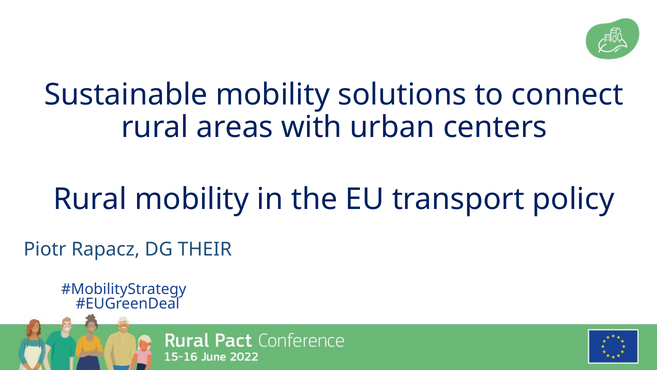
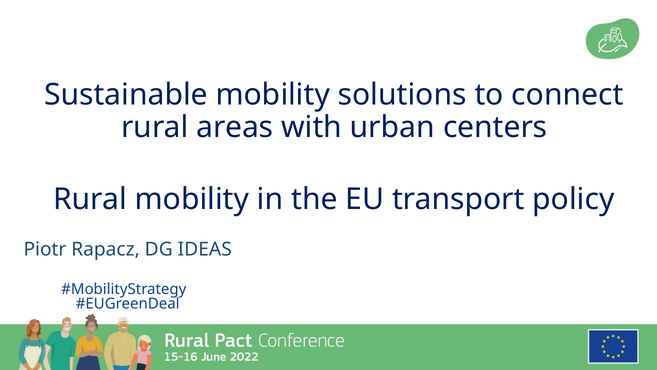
THEIR: THEIR -> IDEAS (205, 249)
